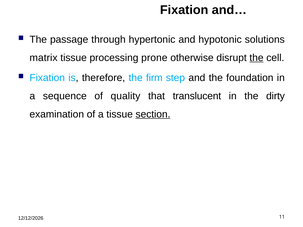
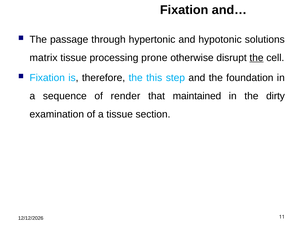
firm: firm -> this (154, 78)
quality: quality -> render (125, 96)
translucent: translucent -> maintained (197, 96)
section underline: present -> none (153, 114)
